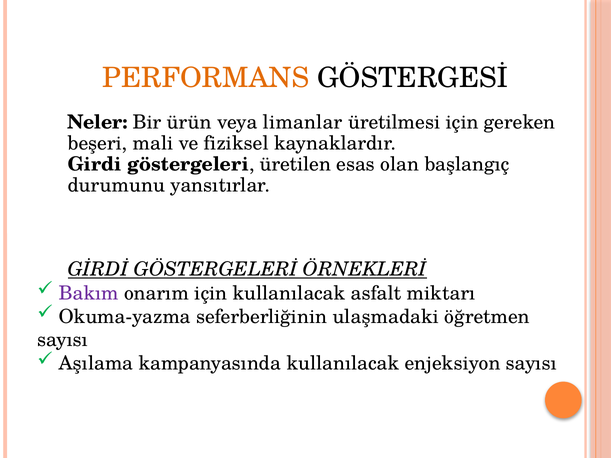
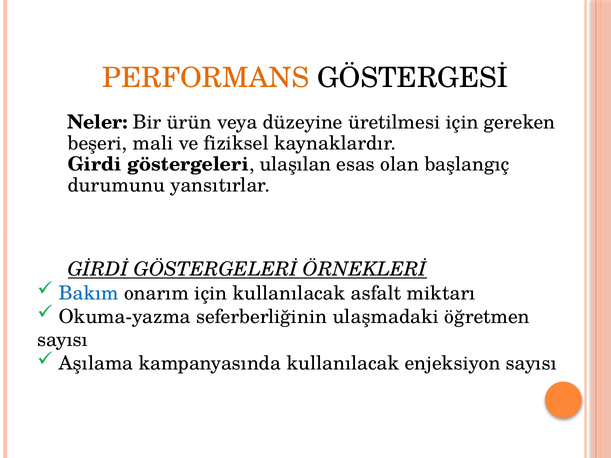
limanlar: limanlar -> düzeyine (303, 122)
üretilen: üretilen -> ulaşılan (296, 164)
Bakım colour: purple -> blue (89, 293)
